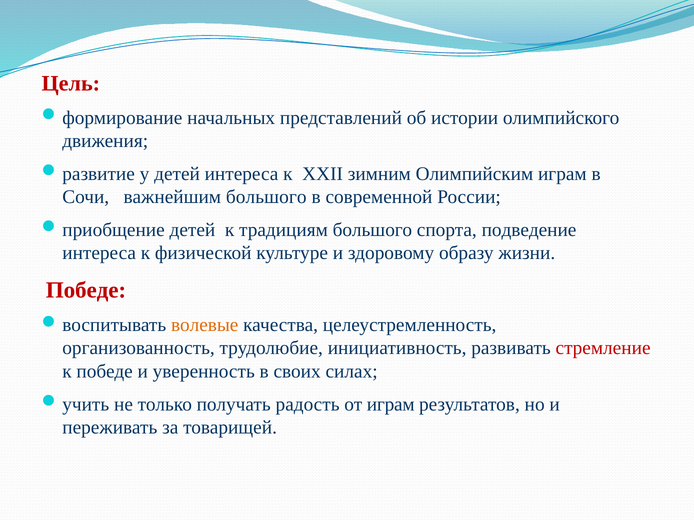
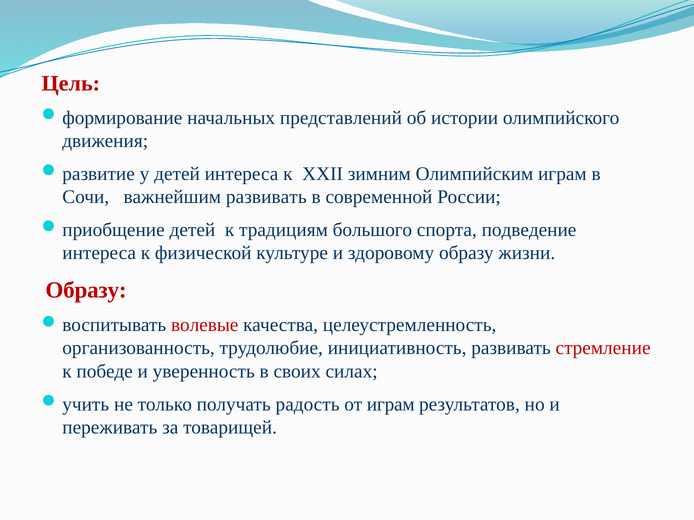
важнейшим большого: большого -> развивать (266, 197)
Победе: Победе -> Образу (86, 290)
волевые colour: orange -> red (205, 325)
